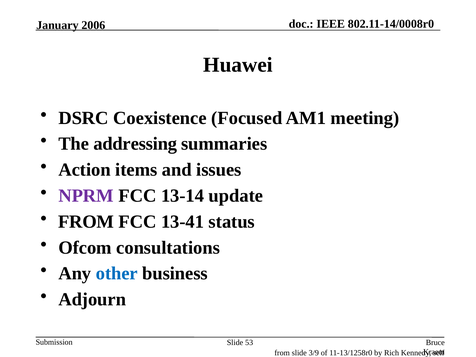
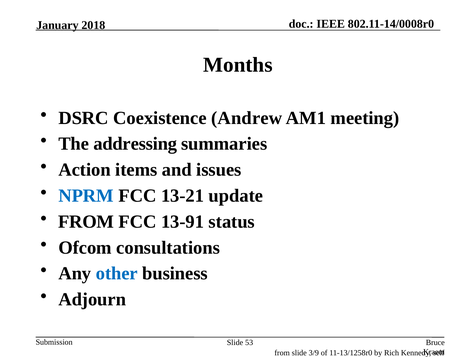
2006: 2006 -> 2018 (93, 25)
Huawei: Huawei -> Months (238, 65)
Focused: Focused -> Andrew (247, 118)
NPRM colour: purple -> blue (86, 196)
13-14: 13-14 -> 13-21 (183, 196)
13-41: 13-41 -> 13-91 (183, 222)
